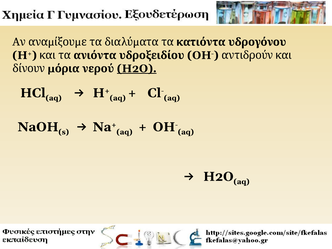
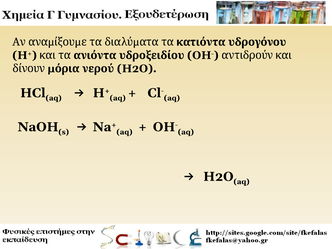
Η2Ο underline: present -> none (137, 69)
